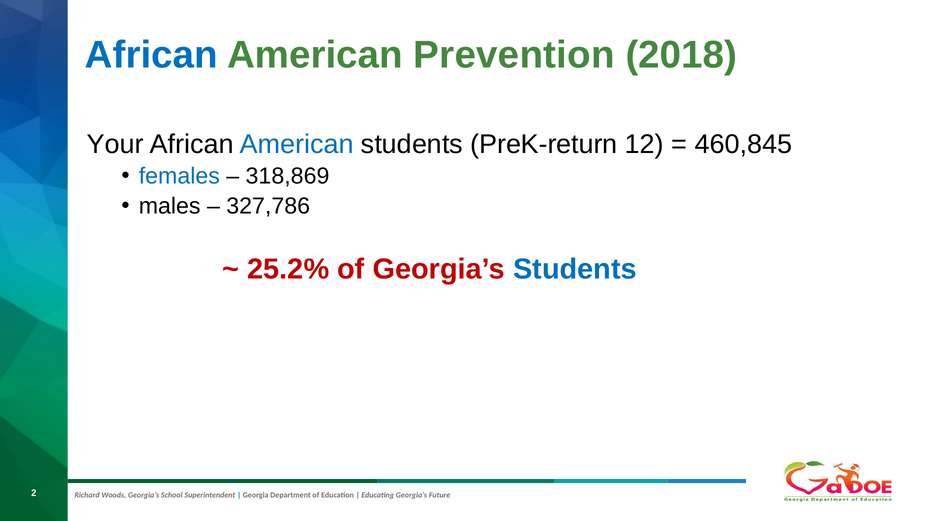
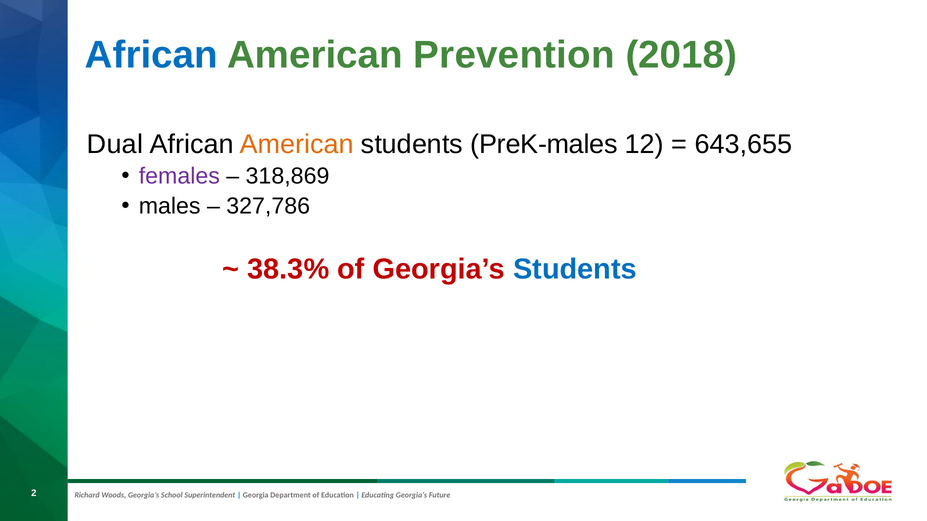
Your: Your -> Dual (115, 144)
American colour: blue -> orange (297, 144)
PreK-return: PreK-return -> PreK-males (544, 144)
460,845: 460,845 -> 643,655 (743, 144)
females colour: blue -> purple (179, 176)
25.2%: 25.2% -> 38.3% (288, 269)
